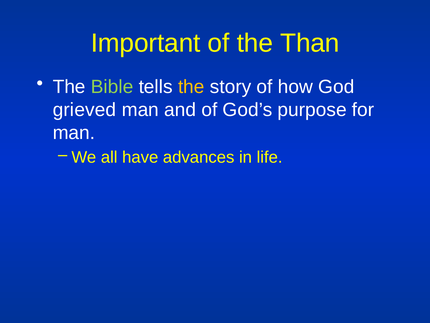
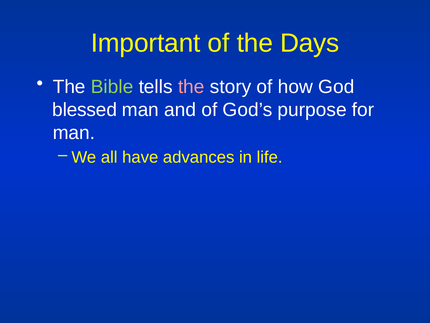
Than: Than -> Days (310, 43)
the colour: yellow -> pink (191, 87)
grieved: grieved -> blessed (85, 110)
